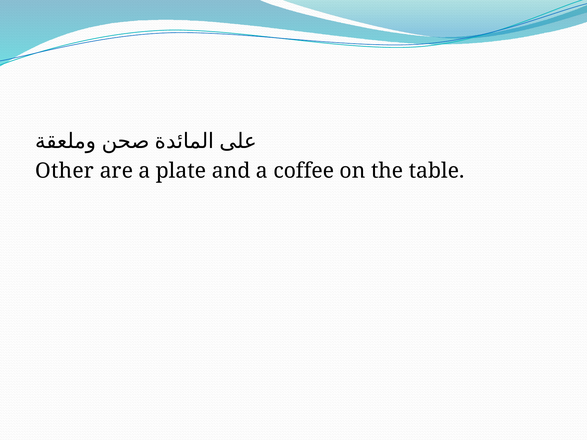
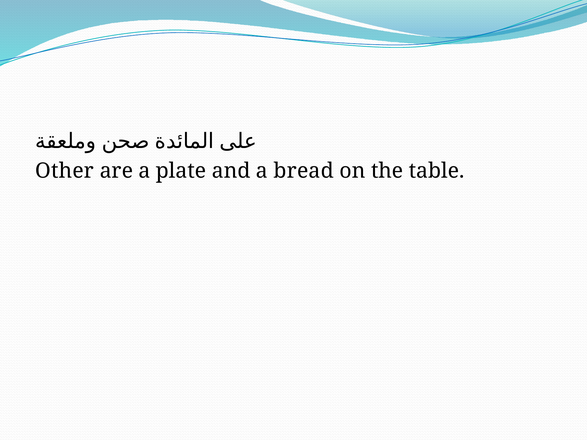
coffee: coffee -> bread (304, 171)
